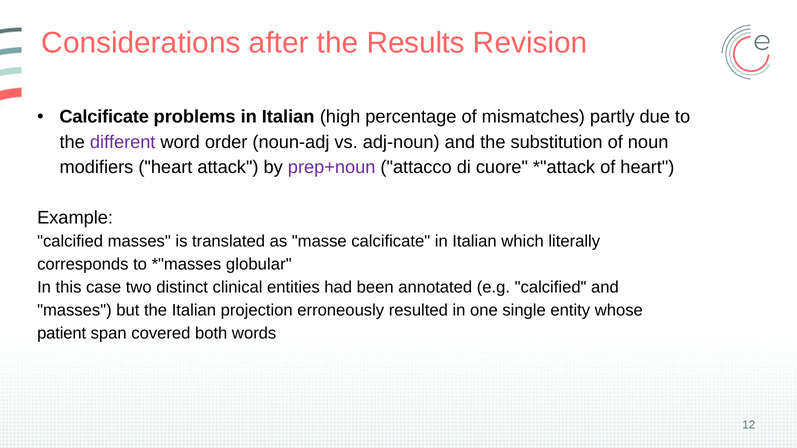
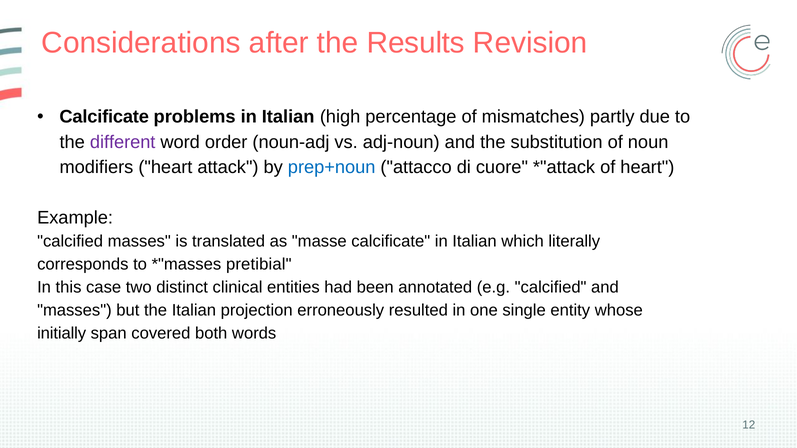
prep+noun colour: purple -> blue (332, 167)
globular: globular -> pretibial (259, 264)
patient: patient -> initially (62, 333)
